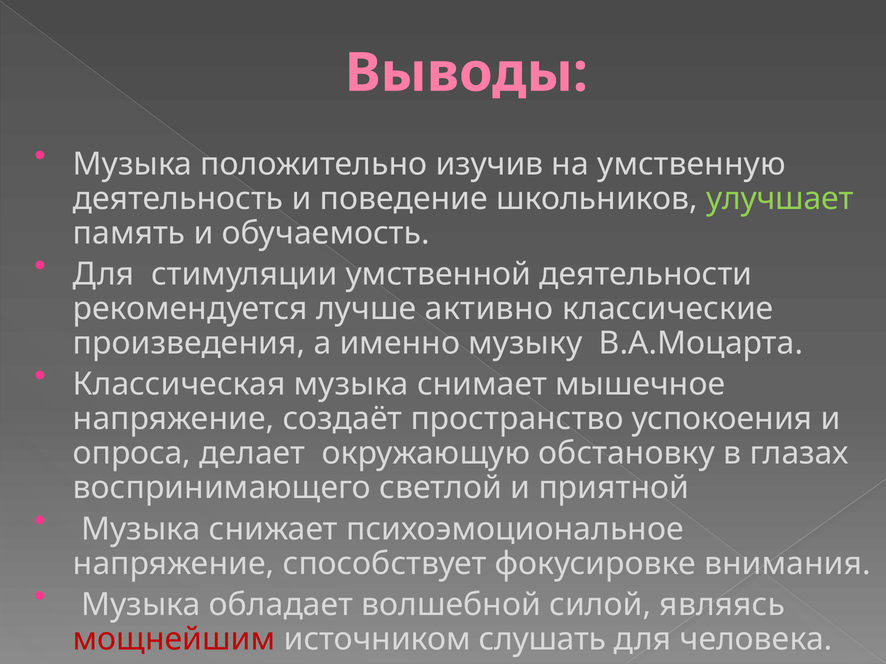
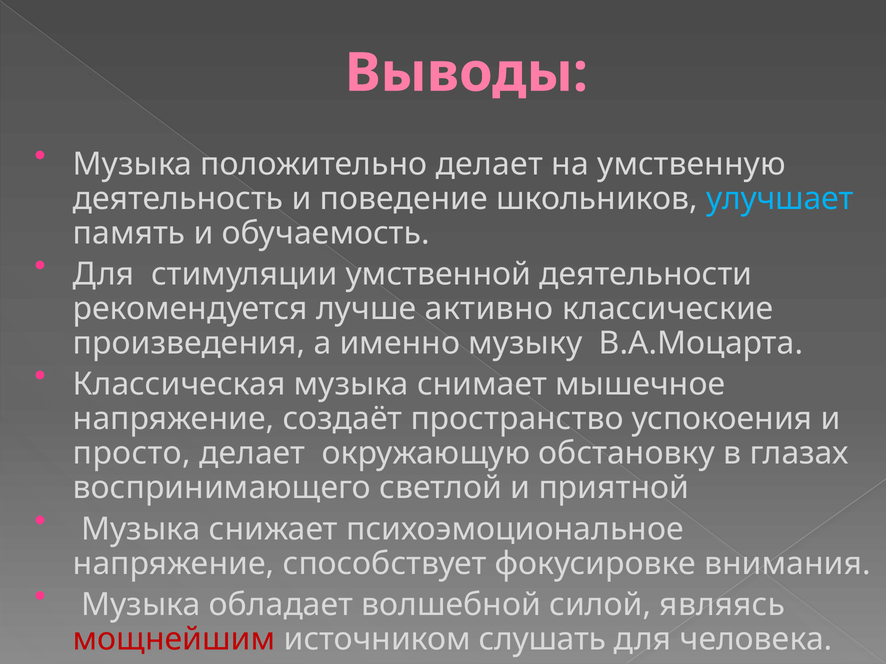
положительно изучив: изучив -> делает (489, 164)
улучшает colour: light green -> light blue (780, 199)
опроса: опроса -> просто (132, 454)
